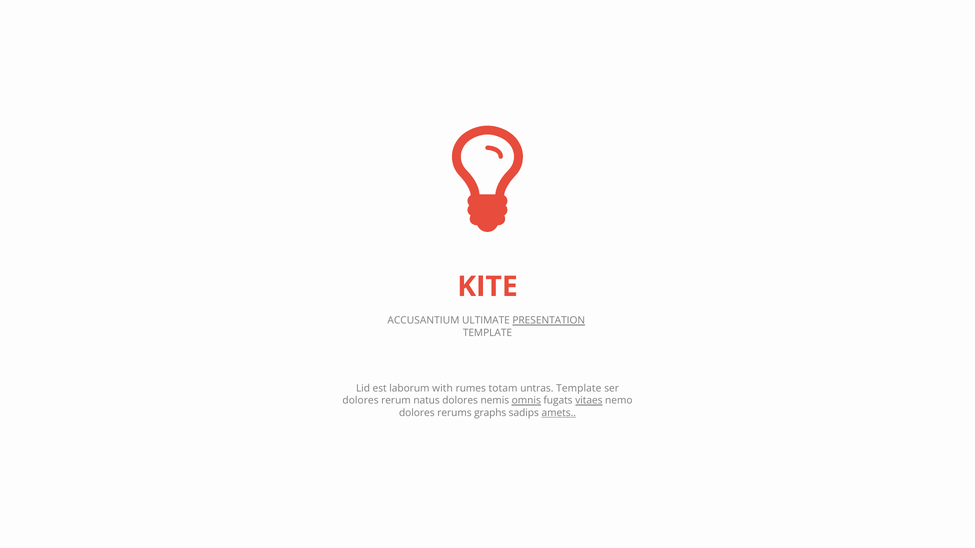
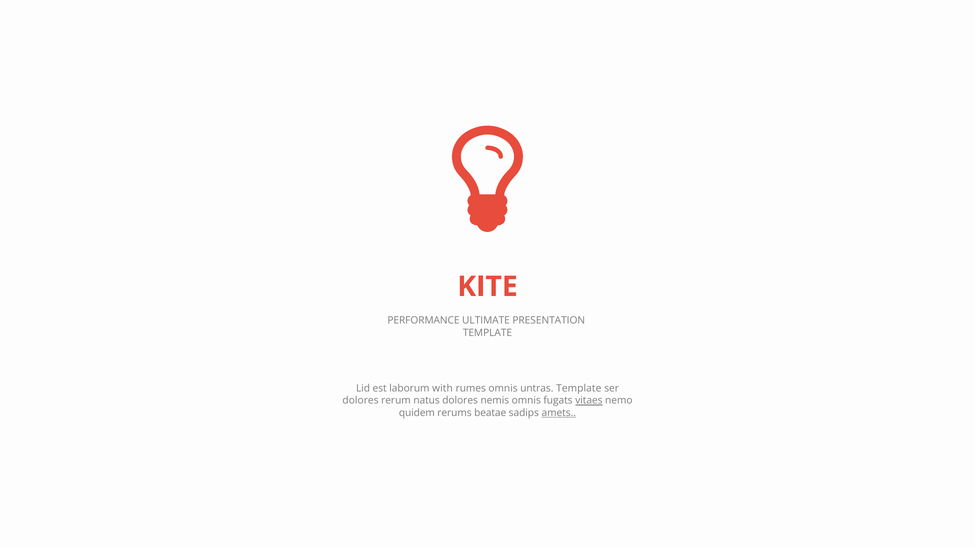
ACCUSANTIUM: ACCUSANTIUM -> PERFORMANCE (423, 321)
PRESENTATION underline: present -> none (549, 321)
rumes totam: totam -> omnis (503, 389)
omnis underline: present -> none (526, 401)
dolores: dolores -> quidem (417, 413)
graphs: graphs -> beatae (490, 413)
